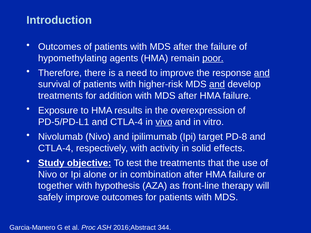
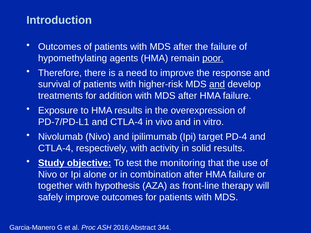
and underline: present -> none (262, 73)
PD-5/PD-L1: PD-5/PD-L1 -> PD-7/PD-L1 (64, 122)
vivo underline: present -> none (164, 122)
PD-8: PD-8 -> PD-4 (236, 137)
solid effects: effects -> results (229, 148)
the treatments: treatments -> monitoring (183, 163)
